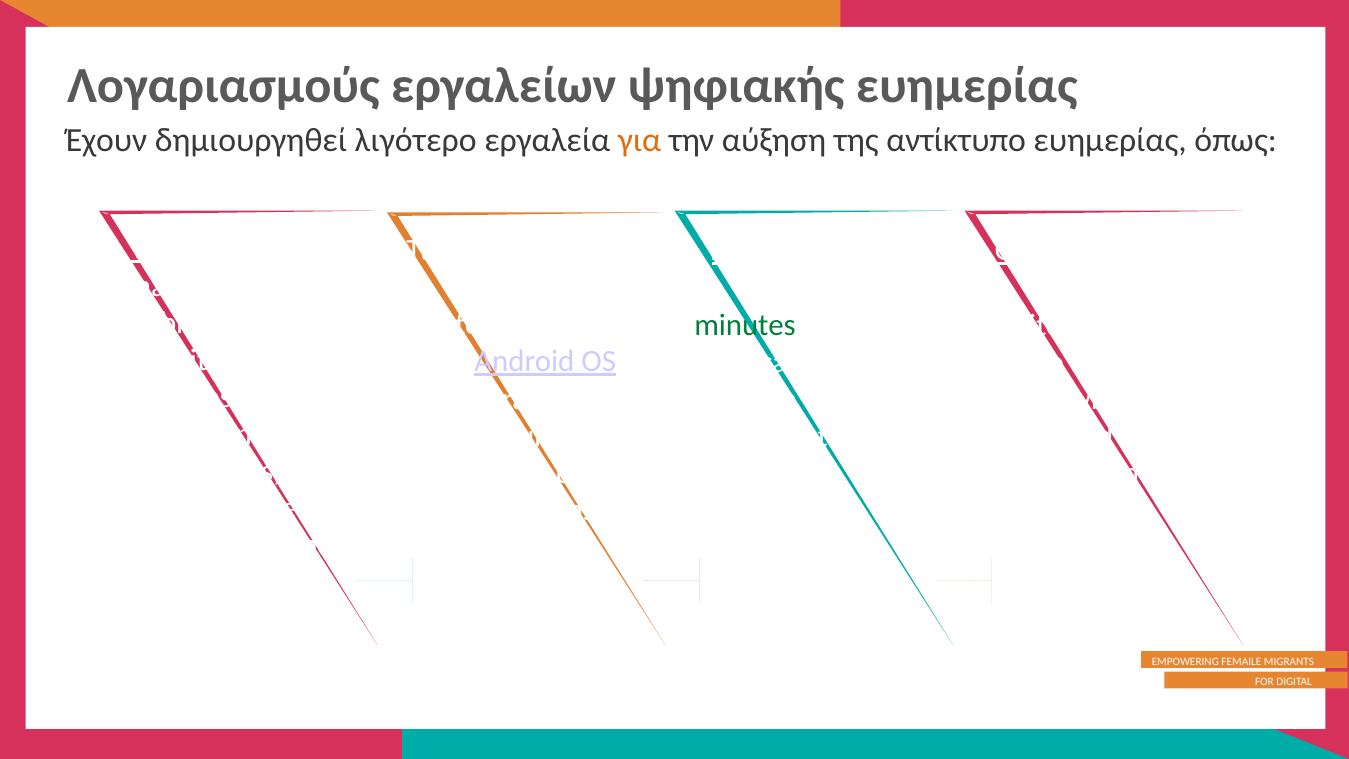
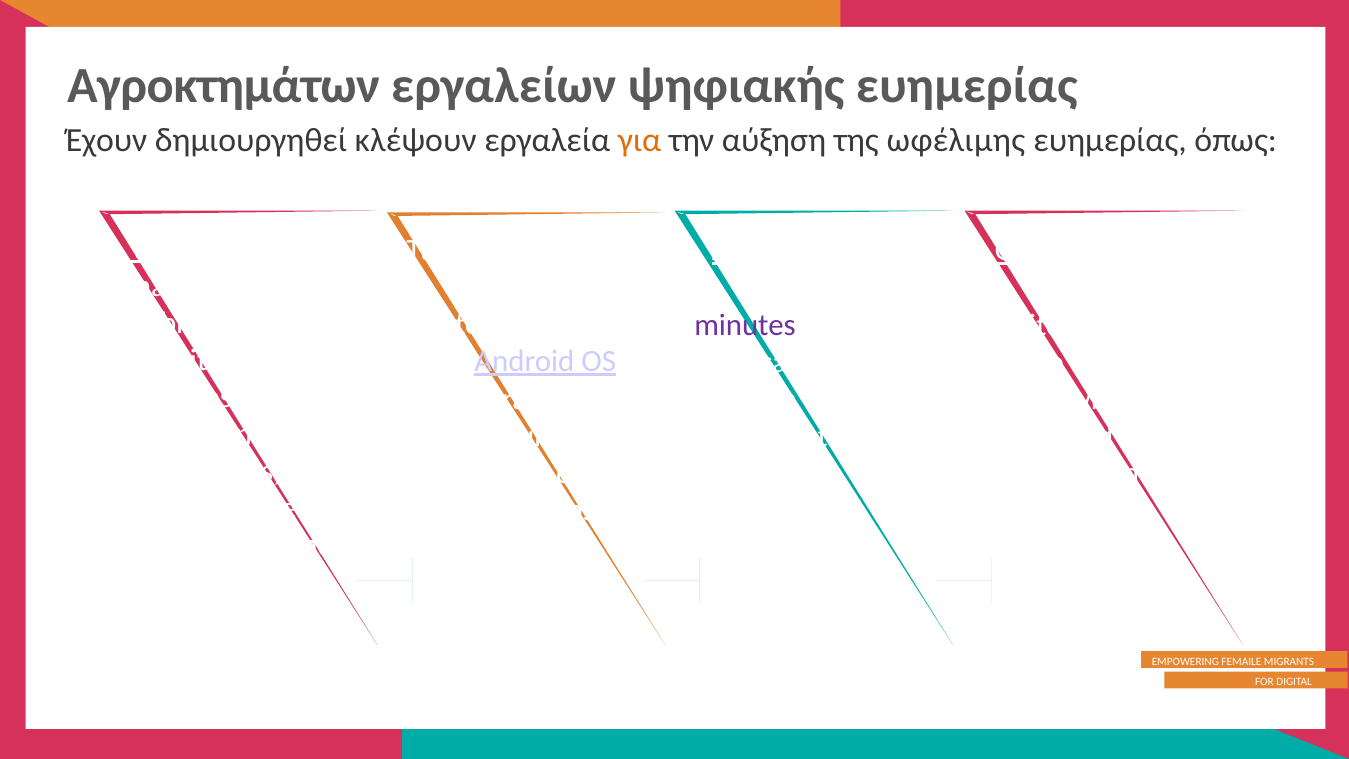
Λογαριασμούς: Λογαριασμούς -> Αγροκτημάτων (224, 86)
λιγότερο: λιγότερο -> κλέψουν (416, 140)
αντίκτυπο: αντίκτυπο -> ωφέλιμης (956, 140)
minutes colour: green -> purple (745, 325)
